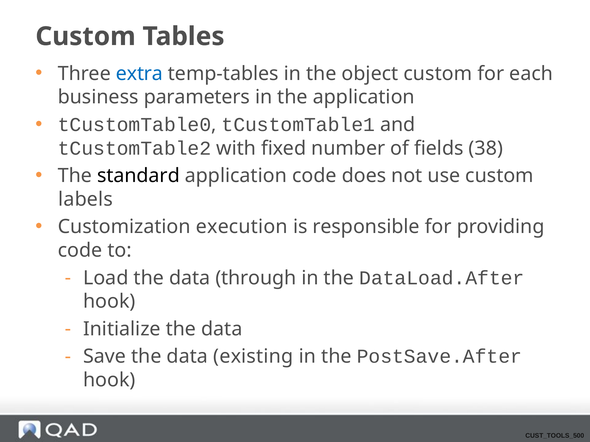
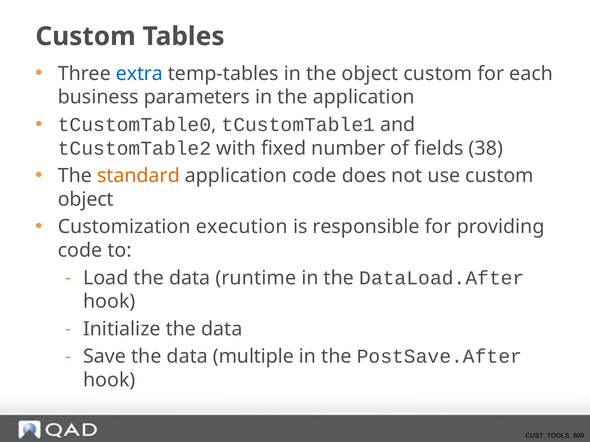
standard colour: black -> orange (138, 176)
labels: labels -> object (86, 200)
through: through -> runtime (256, 278)
existing: existing -> multiple (253, 357)
